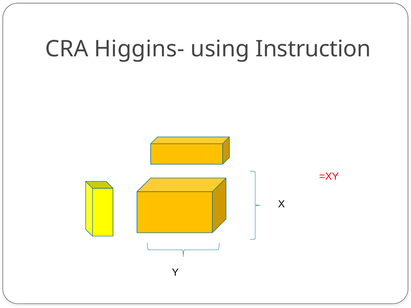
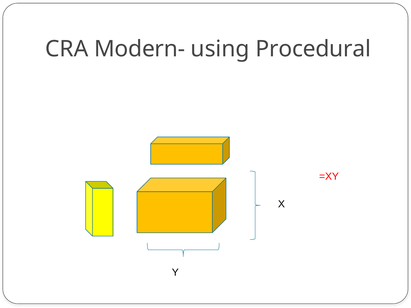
Higgins-: Higgins- -> Modern- (140, 49)
Instruction: Instruction -> Procedural (313, 49)
